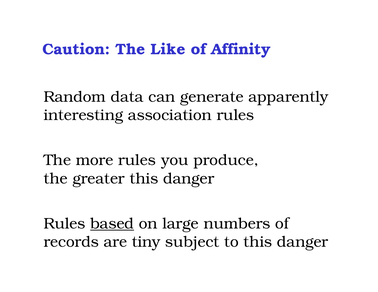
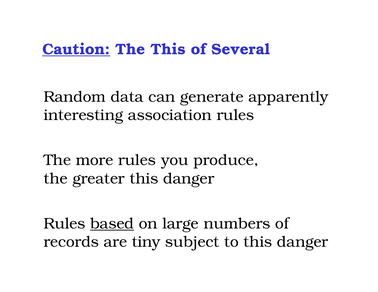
Caution underline: none -> present (76, 49)
The Like: Like -> This (168, 49)
Affinity: Affinity -> Several (241, 49)
